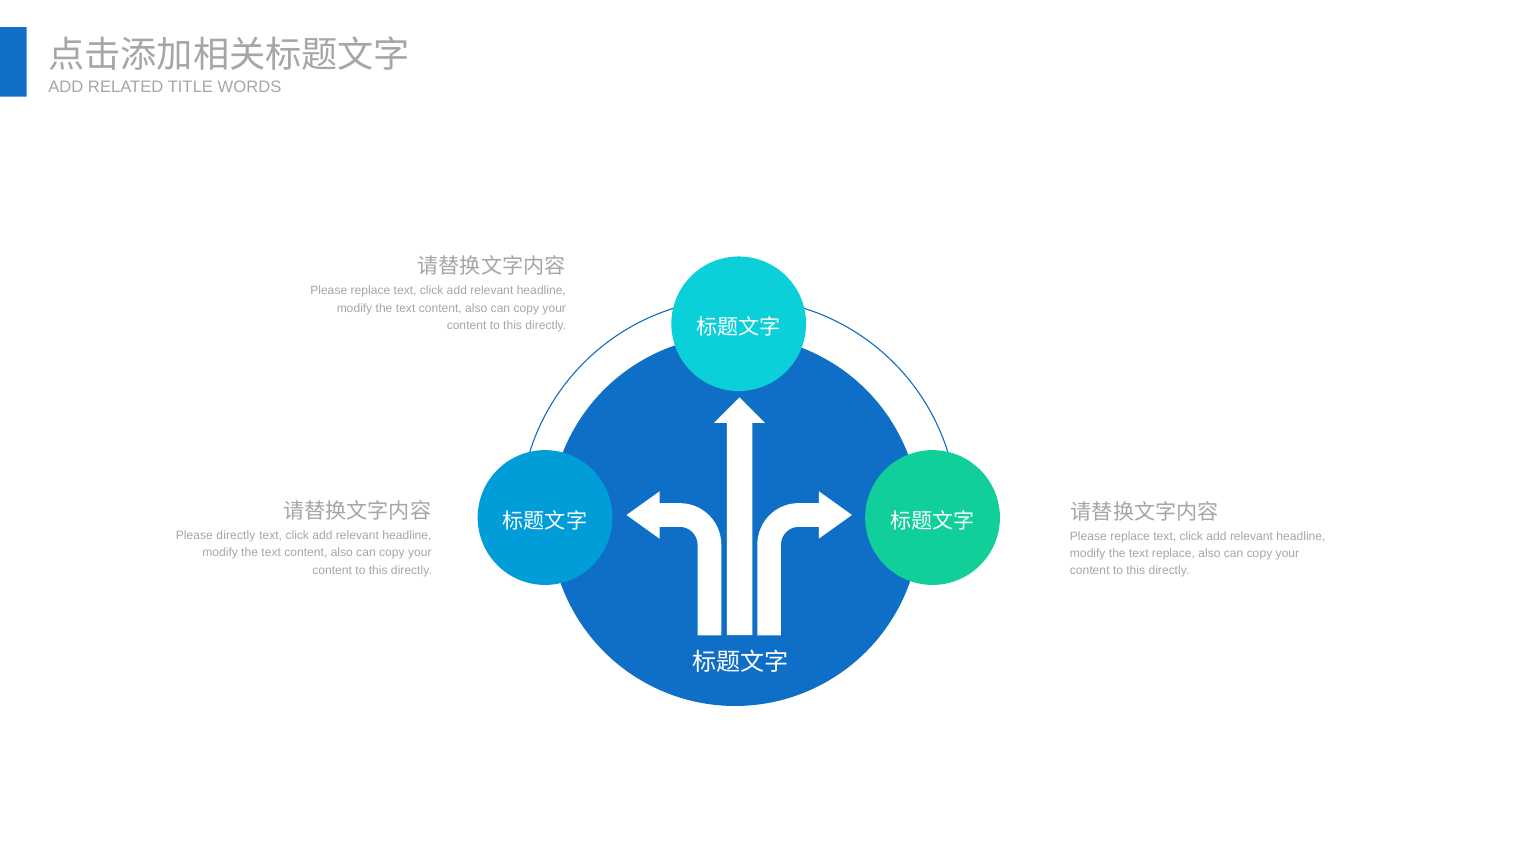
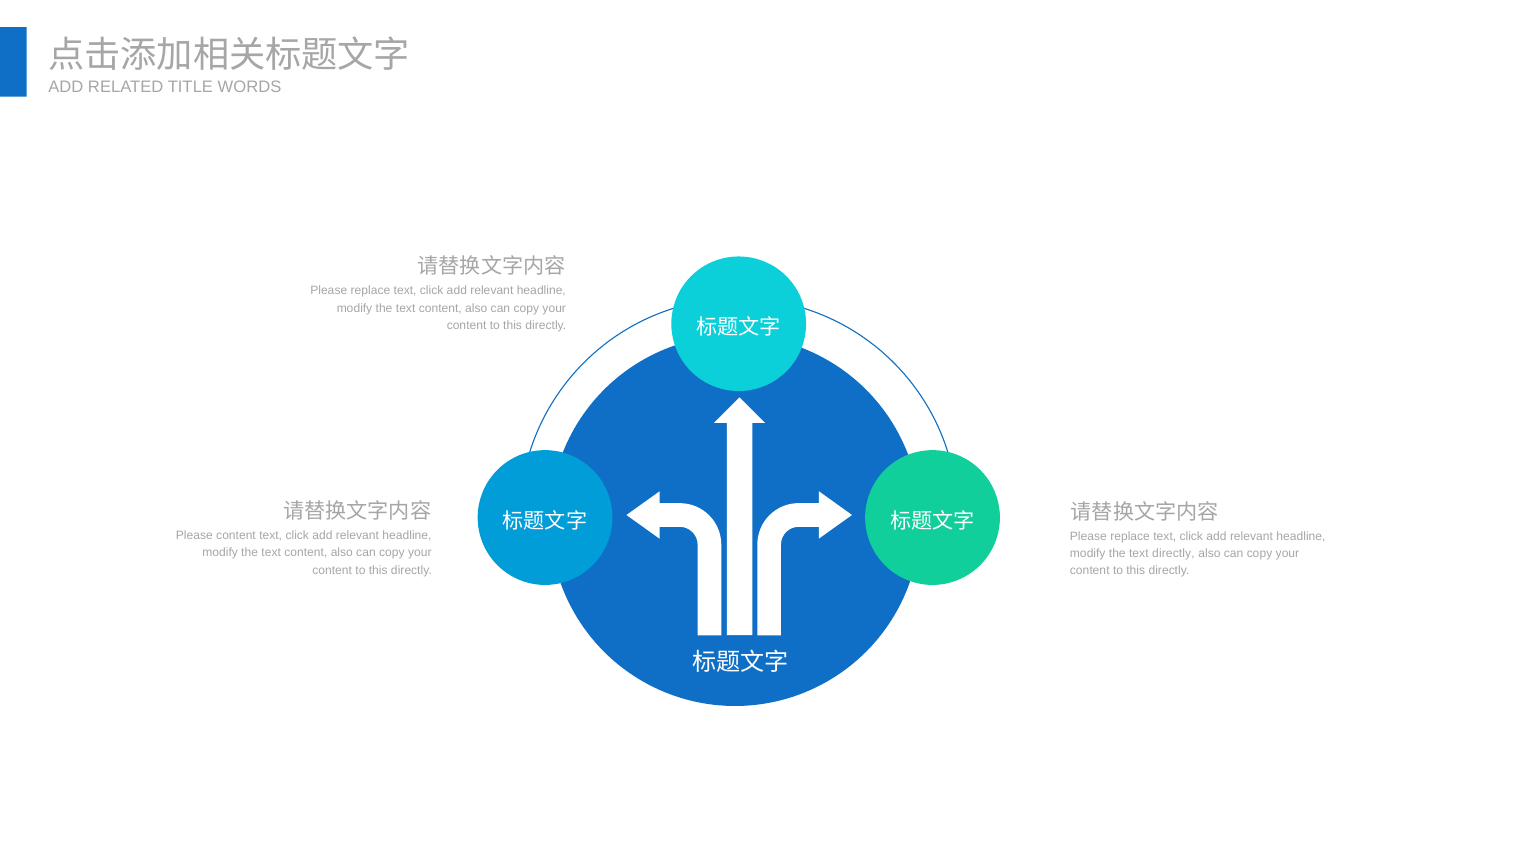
Please directly: directly -> content (236, 535)
text replace: replace -> directly (1173, 554)
